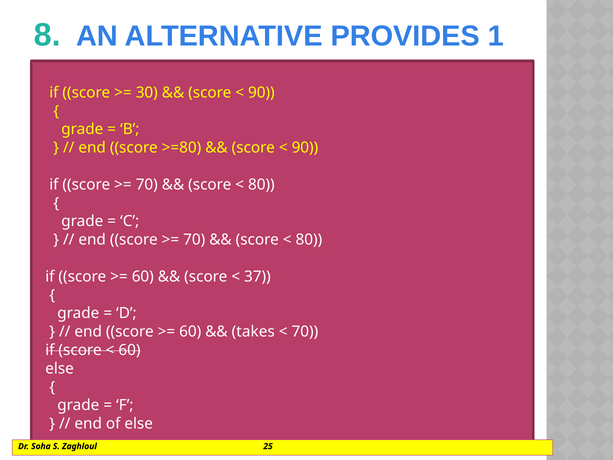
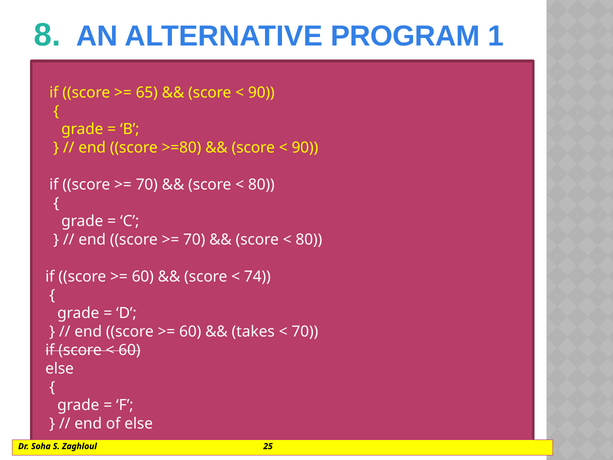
PROVIDES: PROVIDES -> PROGRAM (405, 36)
30: 30 -> 65 (147, 93)
37: 37 -> 74 (257, 276)
